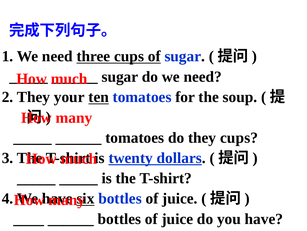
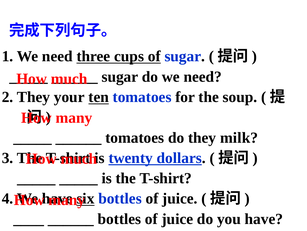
they cups: cups -> milk (239, 137)
